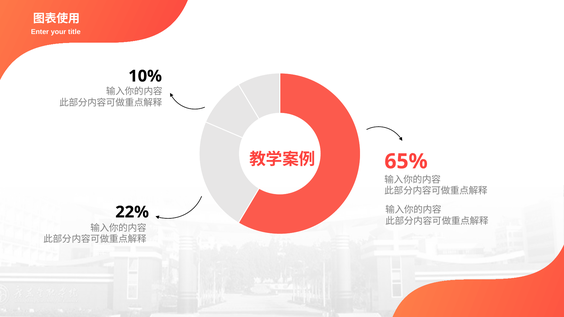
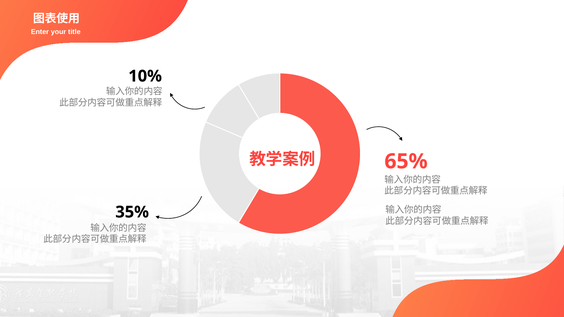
22%: 22% -> 35% (132, 212)
